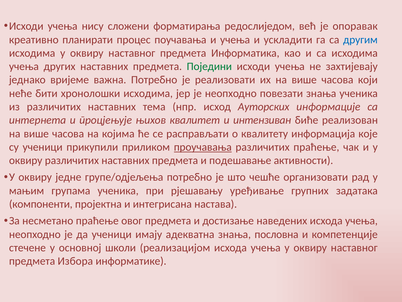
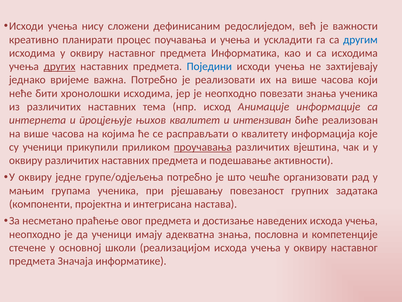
форматирања: форматирања -> дефинисаним (187, 26)
опоравак: опоравак -> важности (355, 26)
других underline: none -> present (60, 66)
Поједини colour: green -> blue (209, 66)
Ауторских: Ауторских -> Анимације (264, 107)
различитих праћење: праћење -> вјештина (316, 147)
уређивање: уређивање -> повезаност (257, 190)
Избора: Избора -> Значаја (75, 261)
